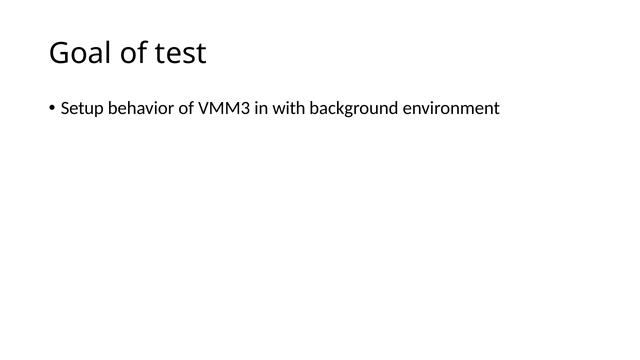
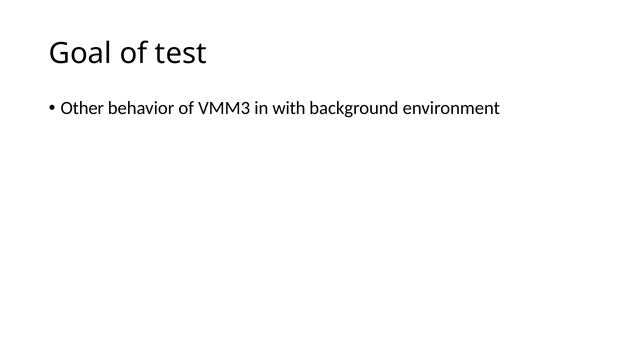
Setup: Setup -> Other (82, 108)
